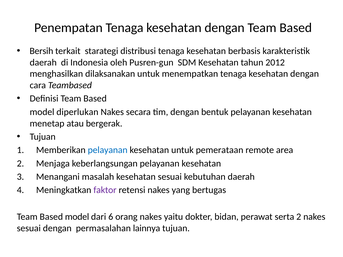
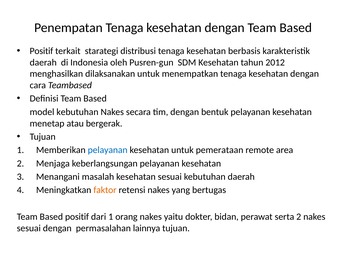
Bersih: Bersih -> Positif (41, 51)
model diperlukan: diperlukan -> kebutuhan (77, 112)
faktor colour: purple -> orange (105, 190)
model: model -> positif (77, 217)
dari 6: 6 -> 1 (111, 217)
